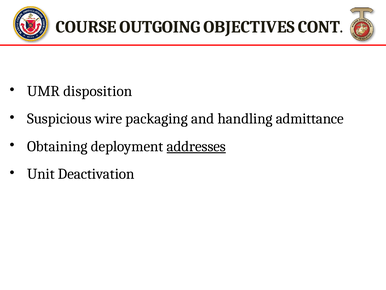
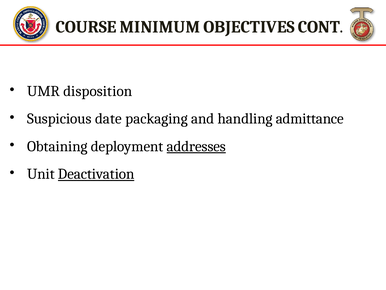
OUTGOING: OUTGOING -> MINIMUM (160, 27)
wire: wire -> date (108, 119)
Deactivation underline: none -> present (96, 174)
